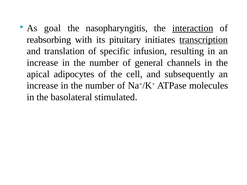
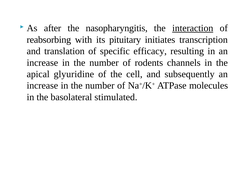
goal: goal -> after (53, 28)
transcription underline: present -> none (204, 40)
infusion: infusion -> efficacy (150, 51)
general: general -> rodents (149, 63)
adipocytes: adipocytes -> glyuridine (74, 74)
